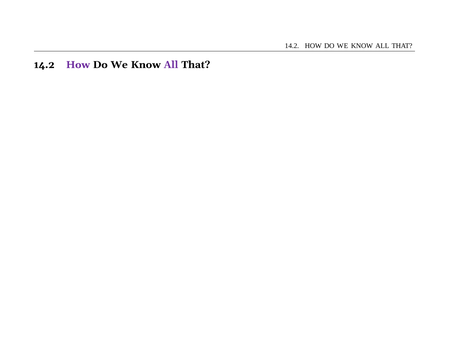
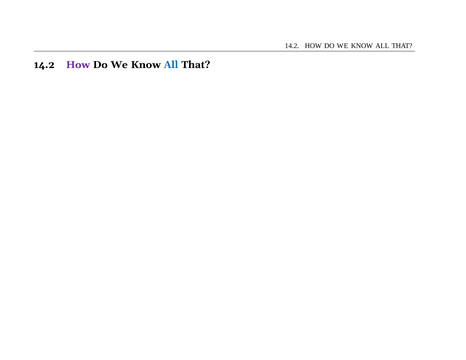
All colour: purple -> blue (171, 65)
